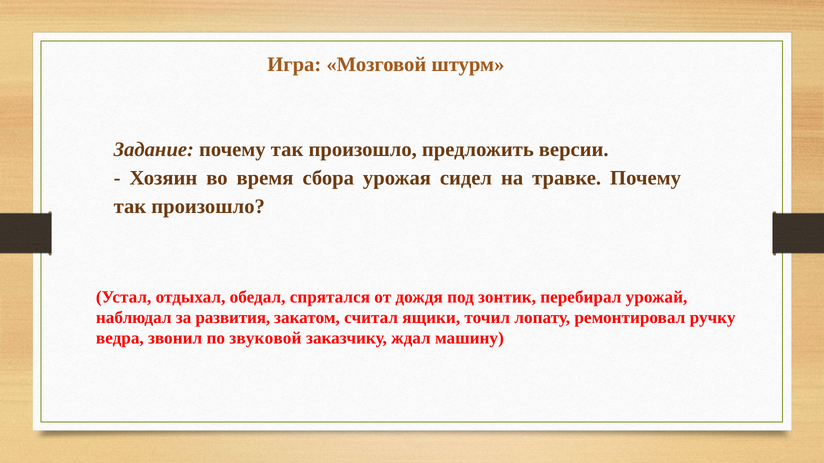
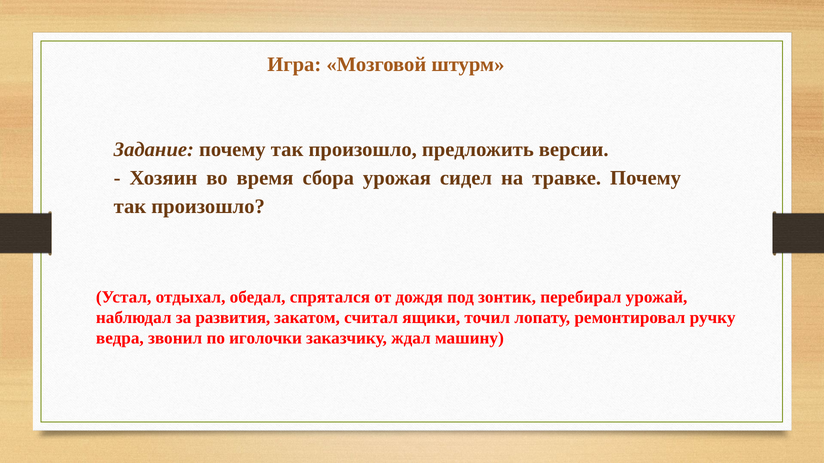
звуковой: звуковой -> иголочки (266, 338)
